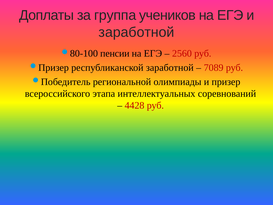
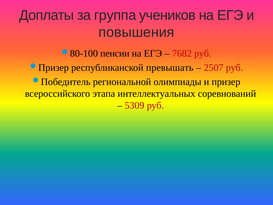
заработной: заработной -> повышения (136, 32)
2560: 2560 -> 7682 (182, 53)
республиканской заработной: заработной -> превышать (170, 68)
7089: 7089 -> 2507 (214, 68)
4428: 4428 -> 5309 (134, 105)
